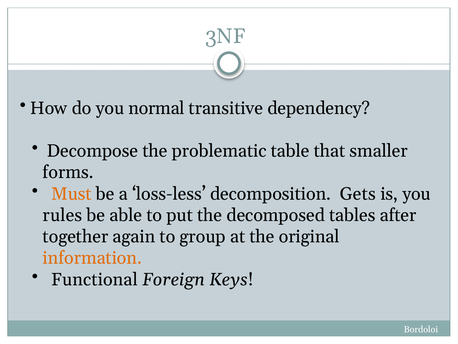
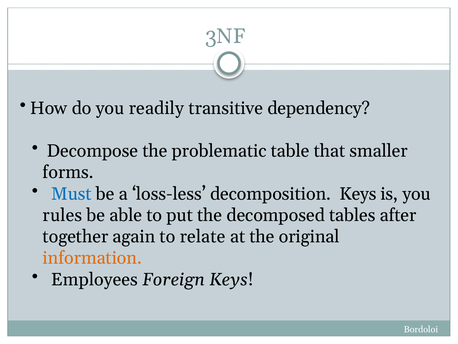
normal: normal -> readily (156, 108)
Must colour: orange -> blue (71, 194)
decomposition Gets: Gets -> Keys (358, 194)
group: group -> relate (203, 236)
Functional: Functional -> Employees (95, 279)
